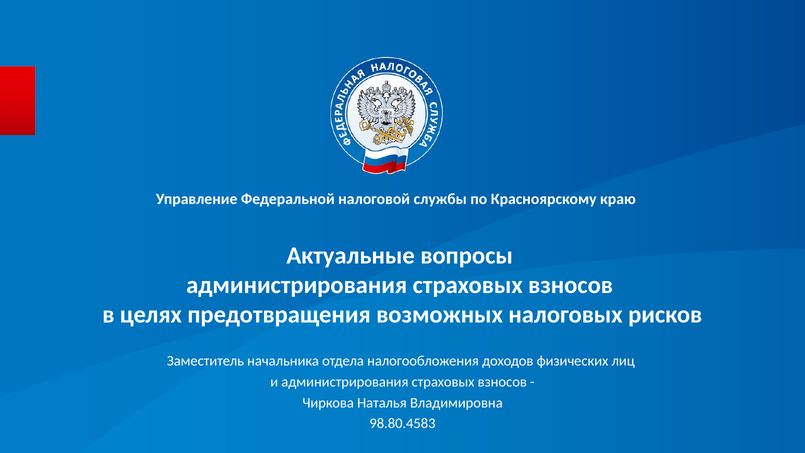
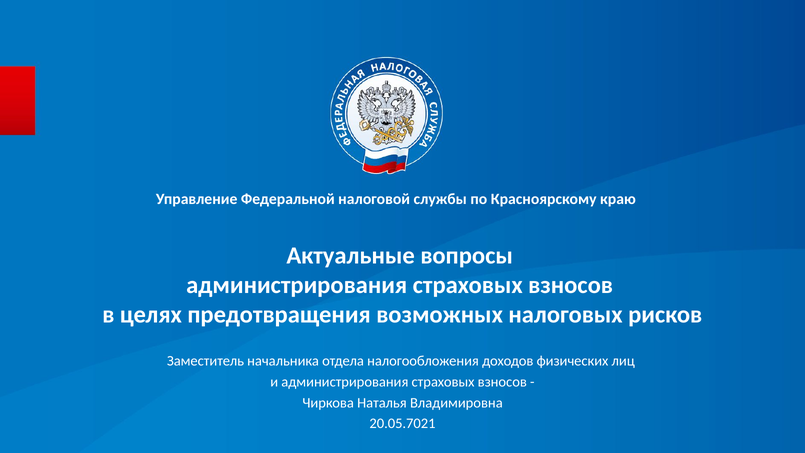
98.80.4583: 98.80.4583 -> 20.05.7021 (402, 424)
